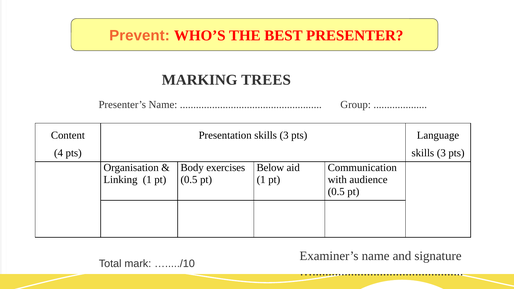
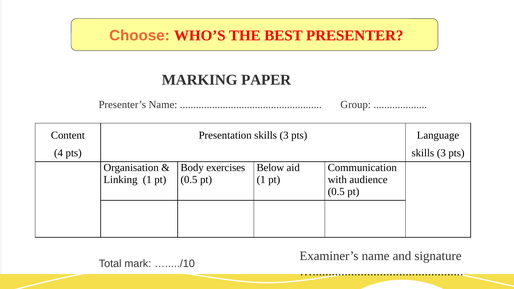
Prevent: Prevent -> Choose (139, 36)
TREES: TREES -> PAPER (266, 80)
